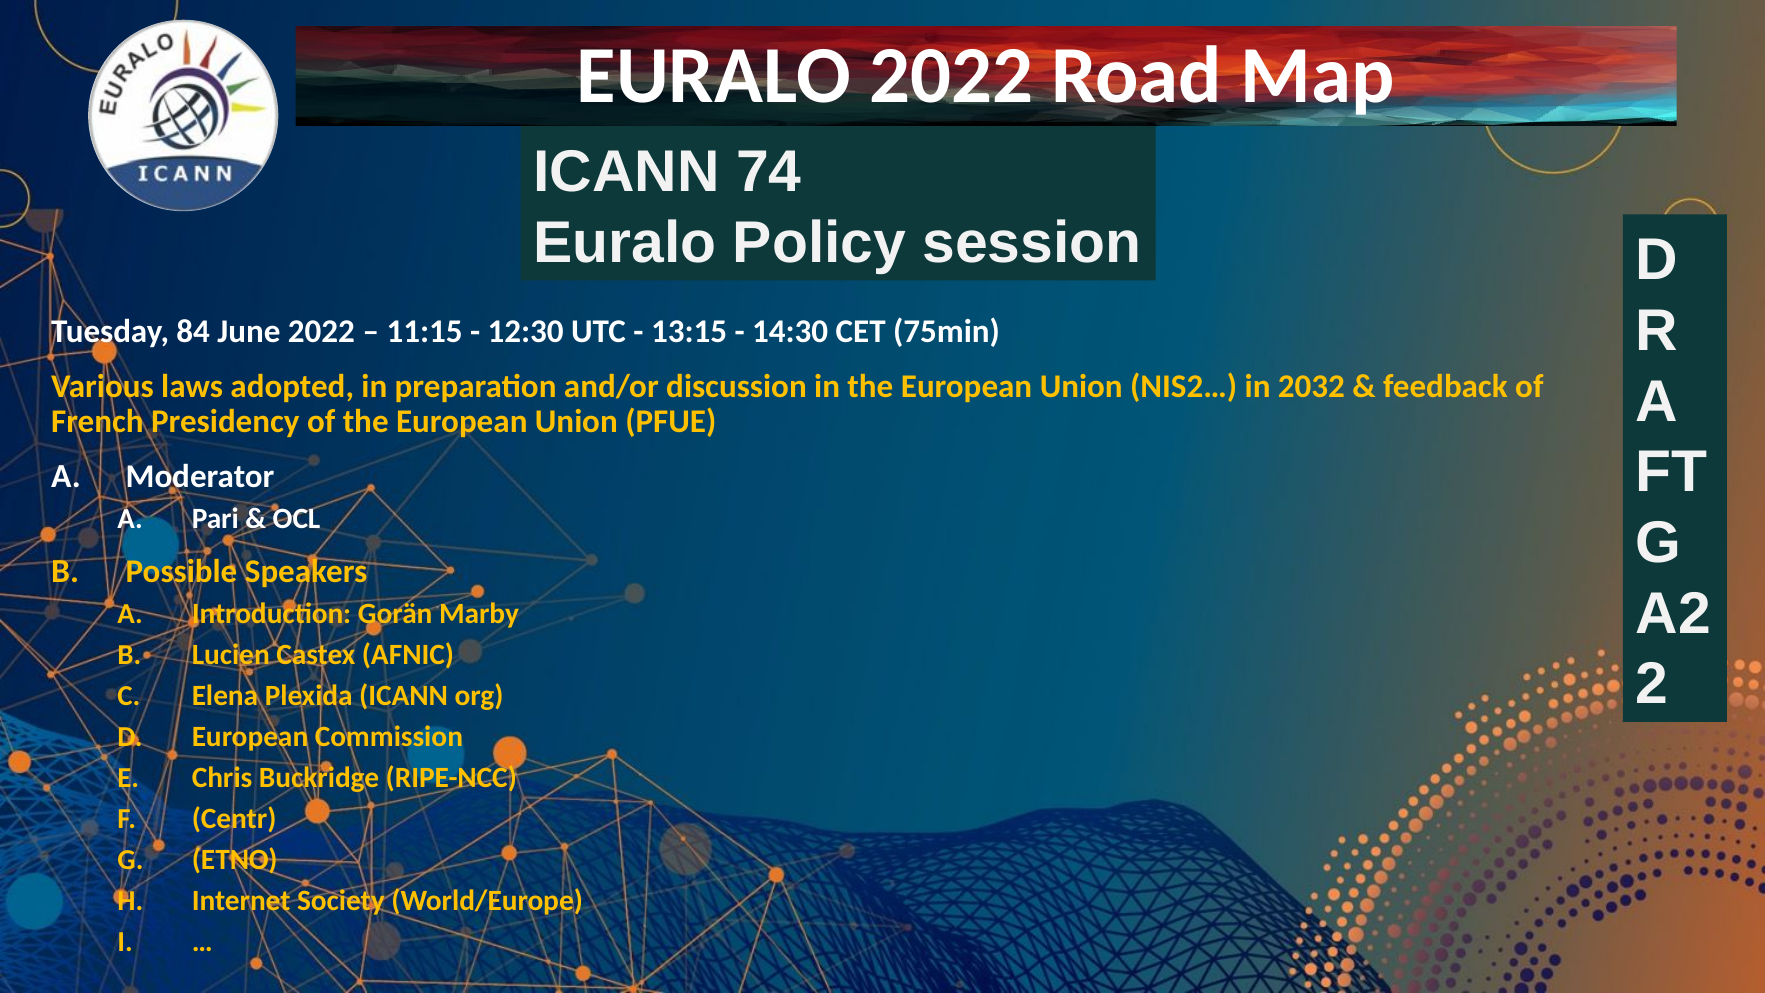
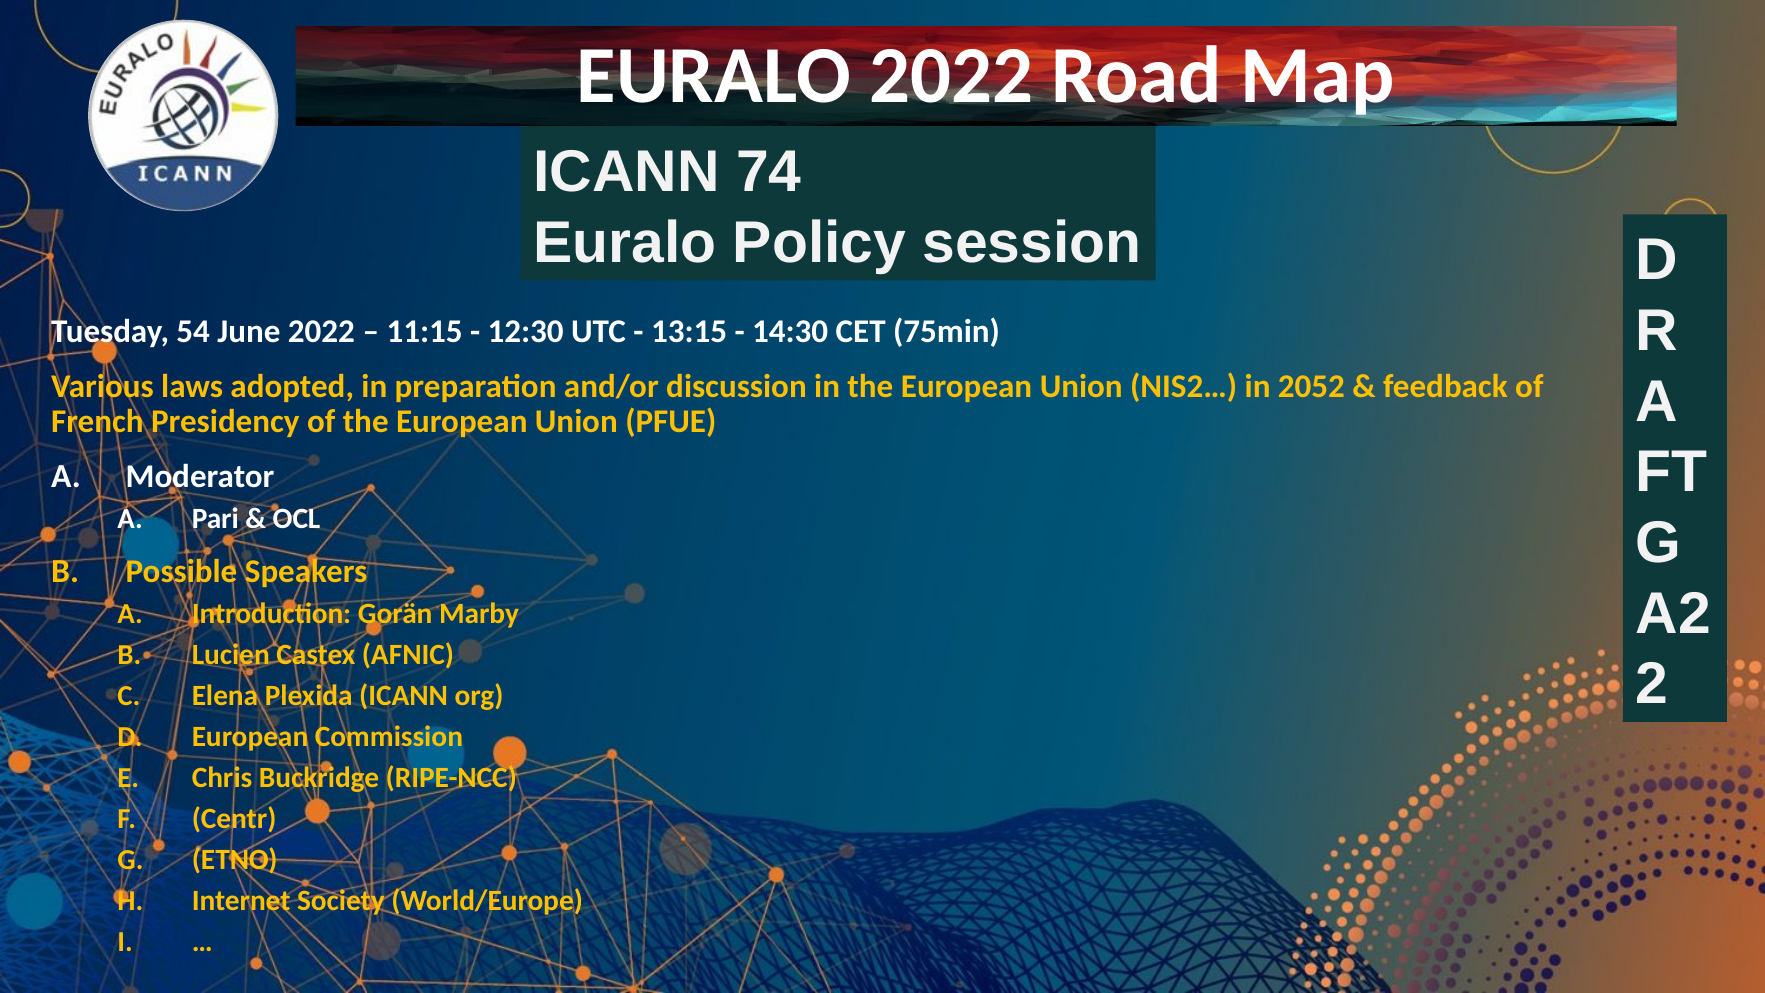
84: 84 -> 54 (193, 332)
2032: 2032 -> 2052 (1311, 386)
